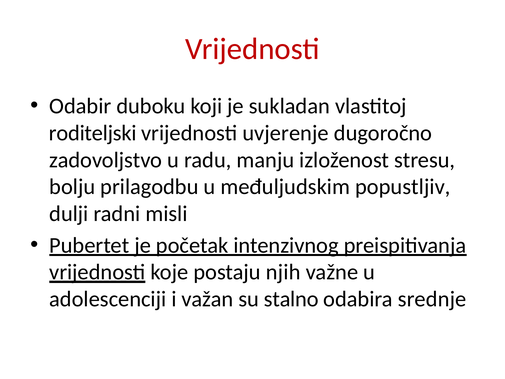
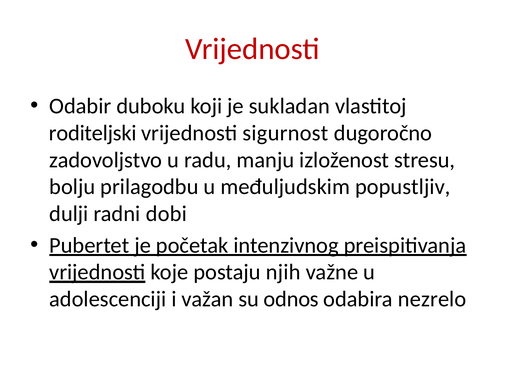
uvjerenje: uvjerenje -> sigurnost (285, 133)
misli: misli -> dobi (166, 214)
stalno: stalno -> odnos (291, 299)
srednje: srednje -> nezrelo (432, 299)
